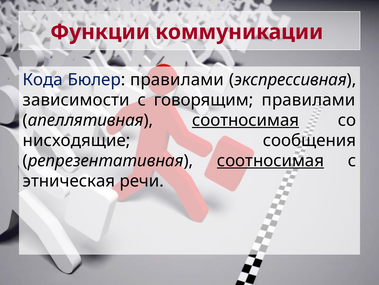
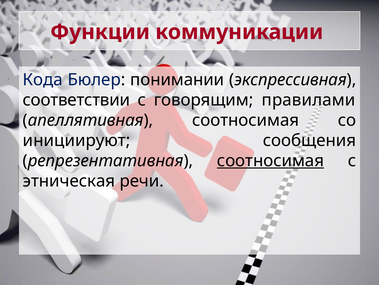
Бюлер правилами: правилами -> понимании (177, 80)
зависимости: зависимости -> соответствии (76, 100)
соотносимая underline: present -> none (246, 120)
нисходящие: нисходящие -> инициируют (77, 140)
